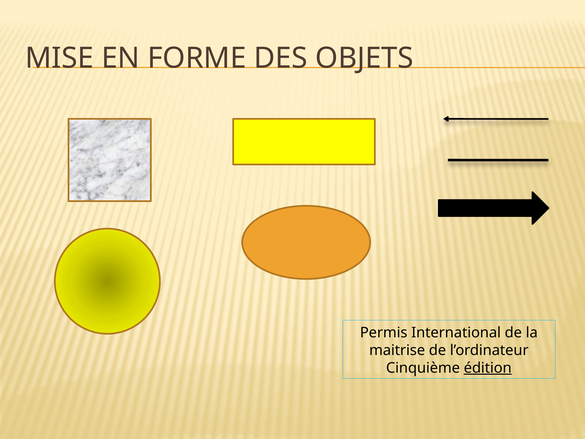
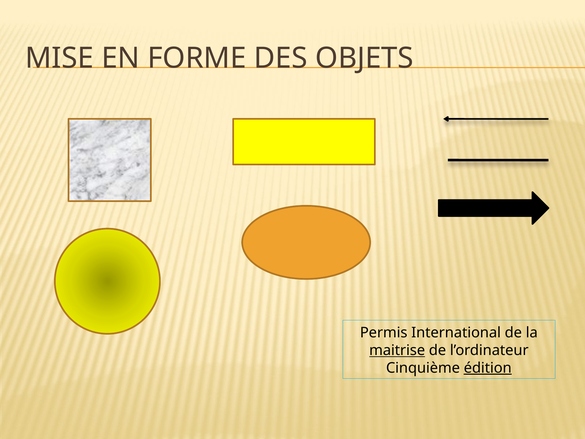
maitrise underline: none -> present (397, 350)
